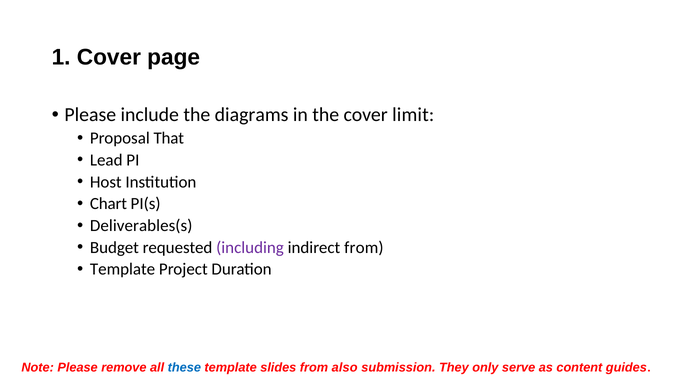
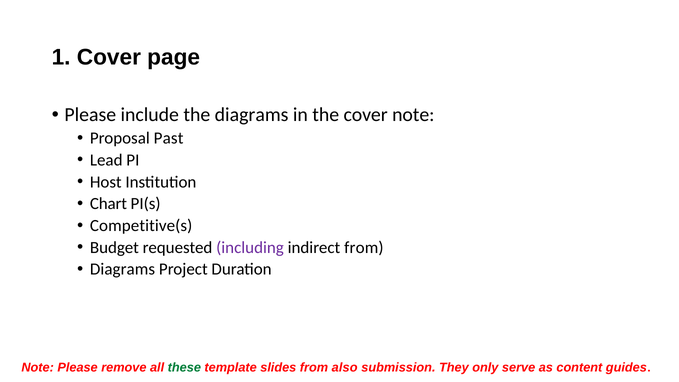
cover limit: limit -> note (413, 115)
That: That -> Past (169, 138)
Deliverables(s: Deliverables(s -> Competitive(s (141, 226)
Template: Template -> Diagrams (123, 269)
these colour: blue -> green (184, 368)
